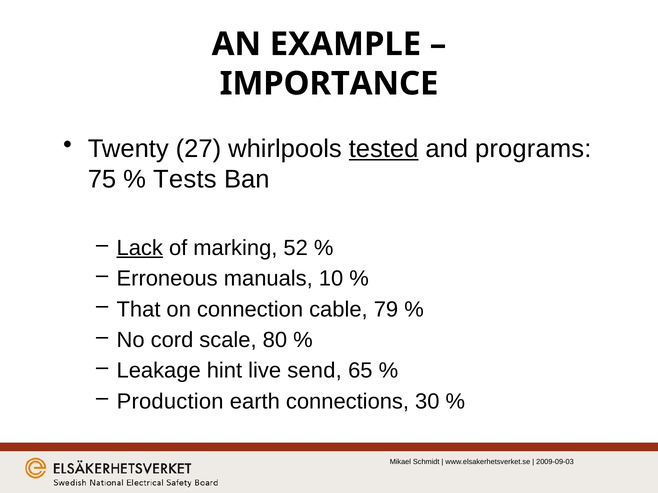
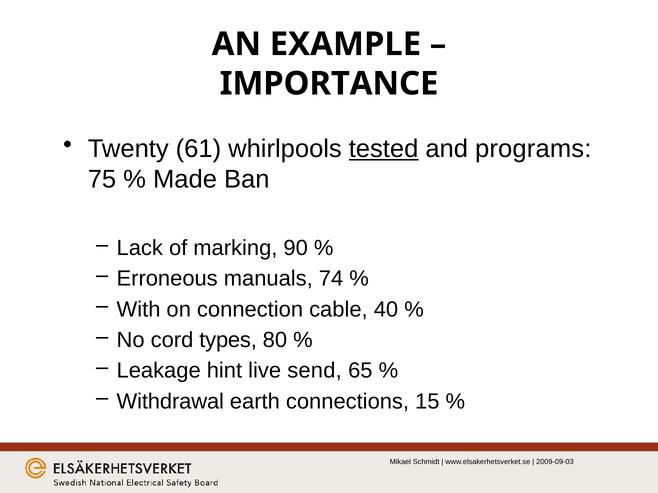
27: 27 -> 61 (198, 149)
Tests: Tests -> Made (185, 180)
Lack underline: present -> none (140, 248)
52: 52 -> 90 (296, 248)
10: 10 -> 74 (331, 279)
That: That -> With (139, 310)
79: 79 -> 40 (386, 310)
scale: scale -> types (228, 340)
Production: Production -> Withdrawal (170, 402)
30: 30 -> 15 (427, 402)
